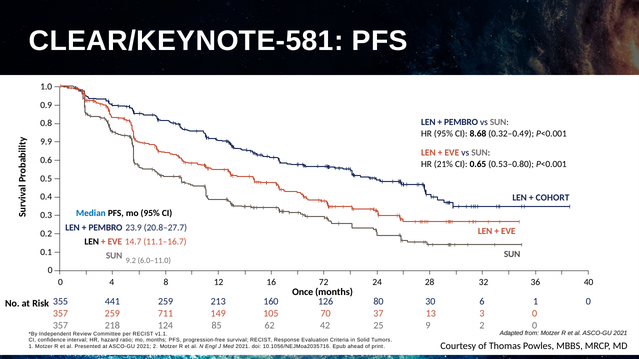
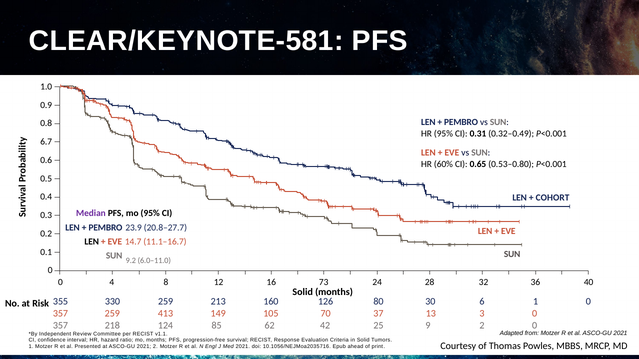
8.68: 8.68 -> 0.31 (478, 134)
9.9: 9.9 -> 6.7 (46, 142)
21%: 21% -> 60% (443, 164)
Median colour: blue -> purple (91, 213)
72: 72 -> 73 (324, 283)
Once: Once -> Solid (303, 292)
441: 441 -> 330 (112, 302)
711: 711 -> 413 (166, 314)
